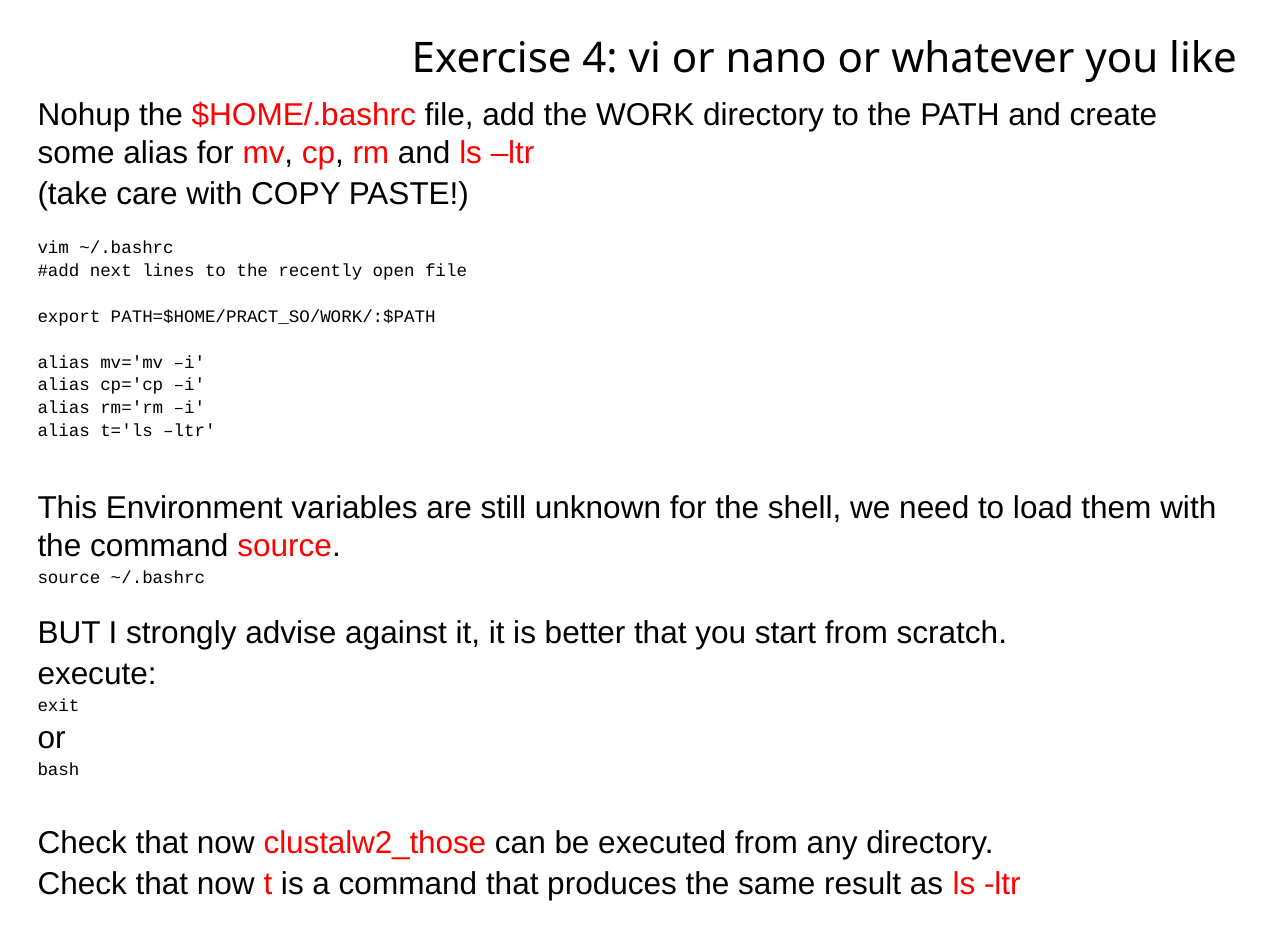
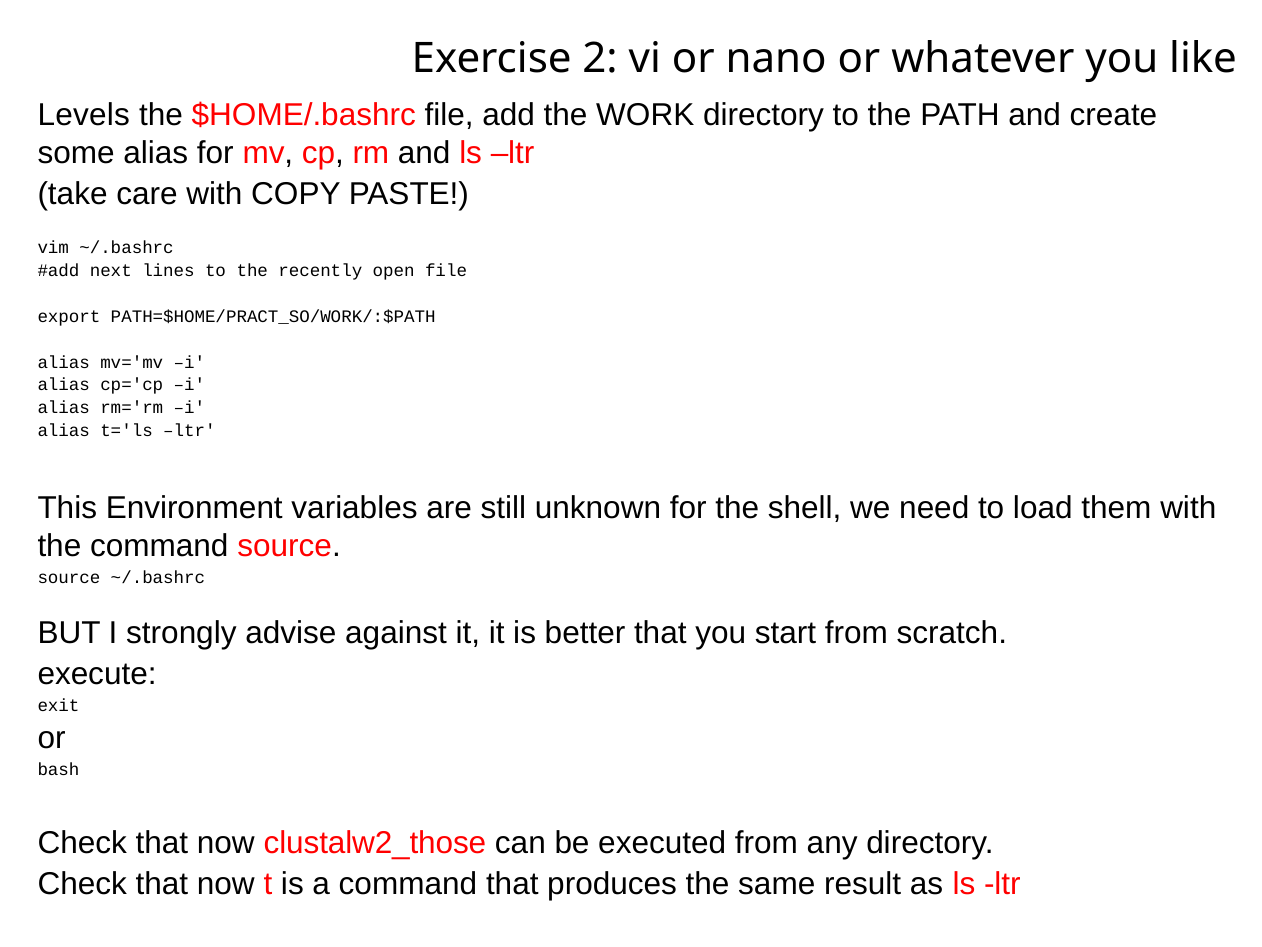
4: 4 -> 2 (600, 59)
Nohup: Nohup -> Levels (84, 115)
